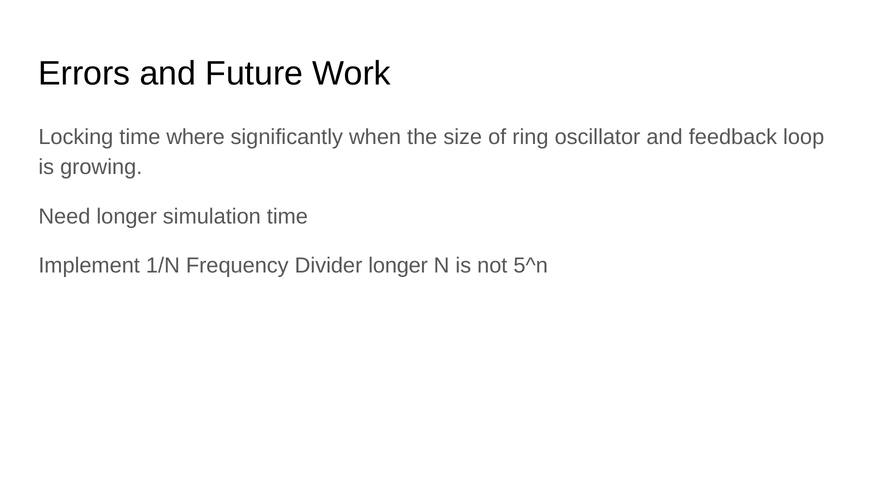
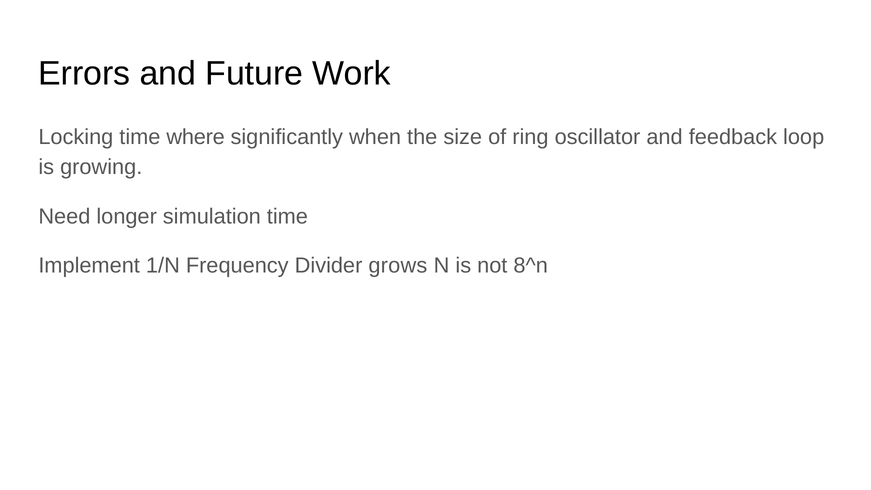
Divider longer: longer -> grows (398, 266)
5^n: 5^n -> 8^n (531, 266)
